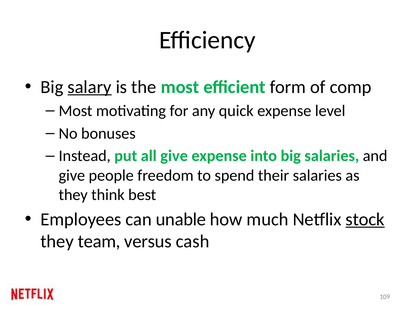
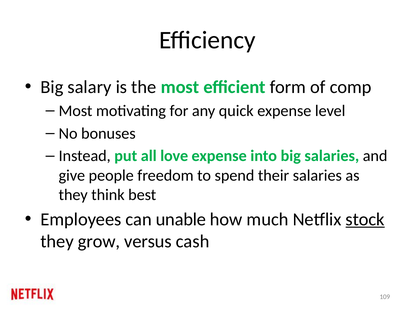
salary underline: present -> none (90, 87)
all give: give -> love (174, 156)
team: team -> grow (99, 242)
